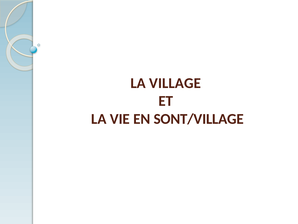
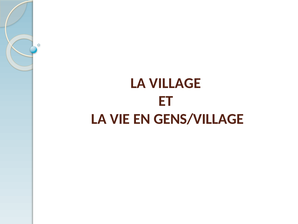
SONT/VILLAGE: SONT/VILLAGE -> GENS/VILLAGE (199, 119)
